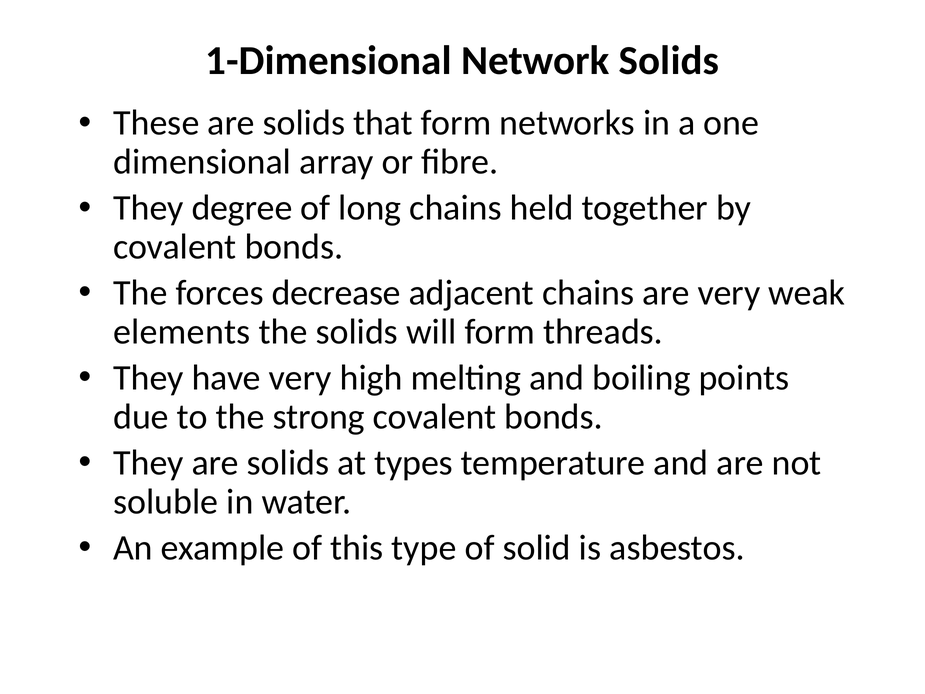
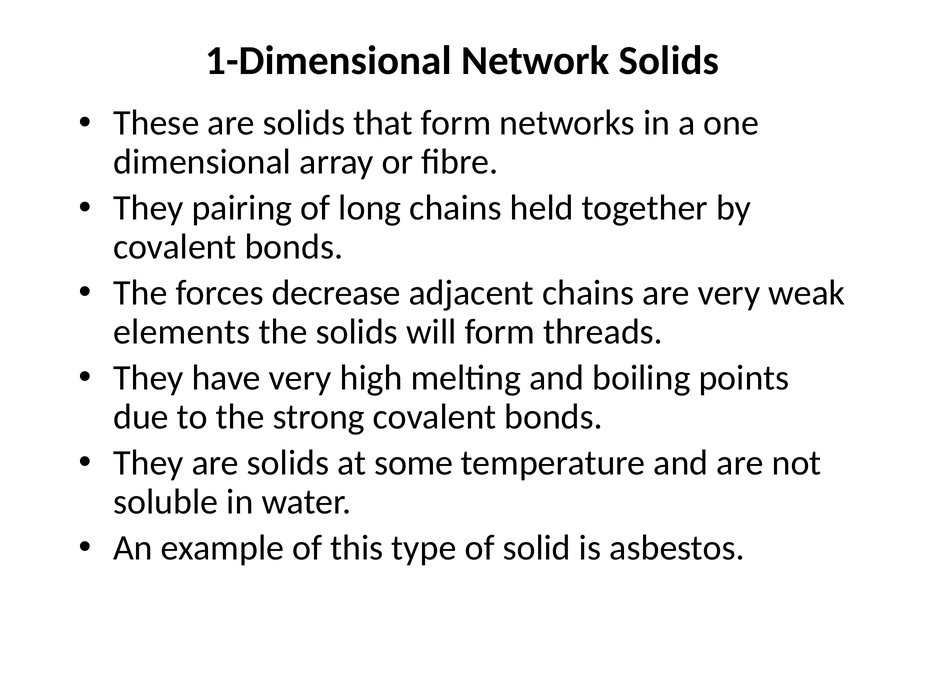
degree: degree -> pairing (242, 208)
types: types -> some (414, 463)
